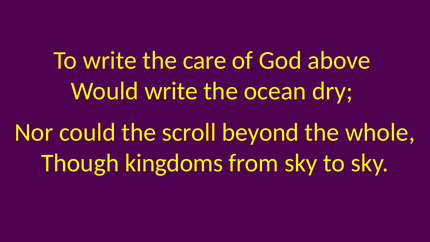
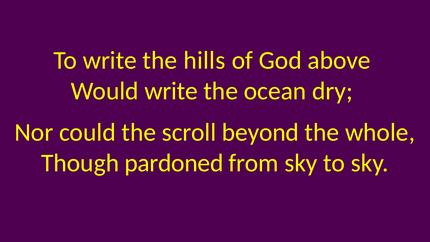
care: care -> hills (204, 60)
kingdoms: kingdoms -> pardoned (174, 163)
